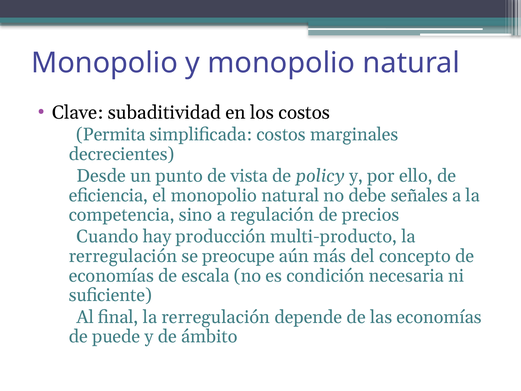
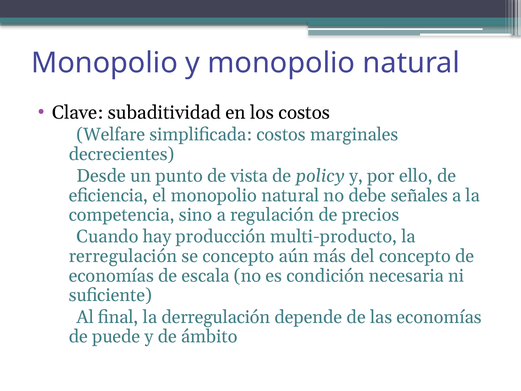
Permita: Permita -> Welfare (111, 135)
se preocupe: preocupe -> concepto (238, 256)
final la rerregulación: rerregulación -> derregulación (216, 317)
